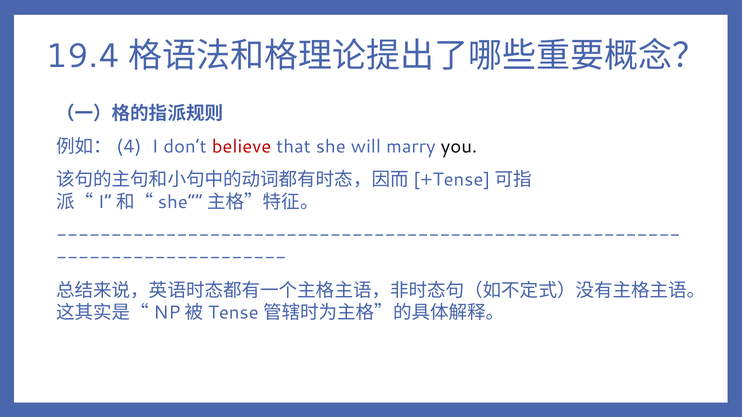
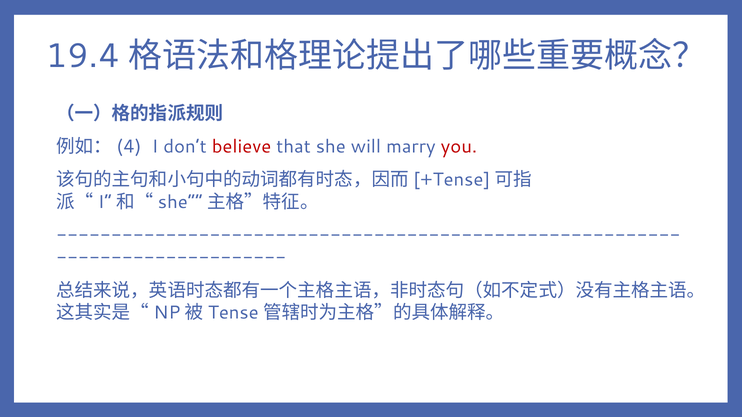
you colour: black -> red (459, 147)
